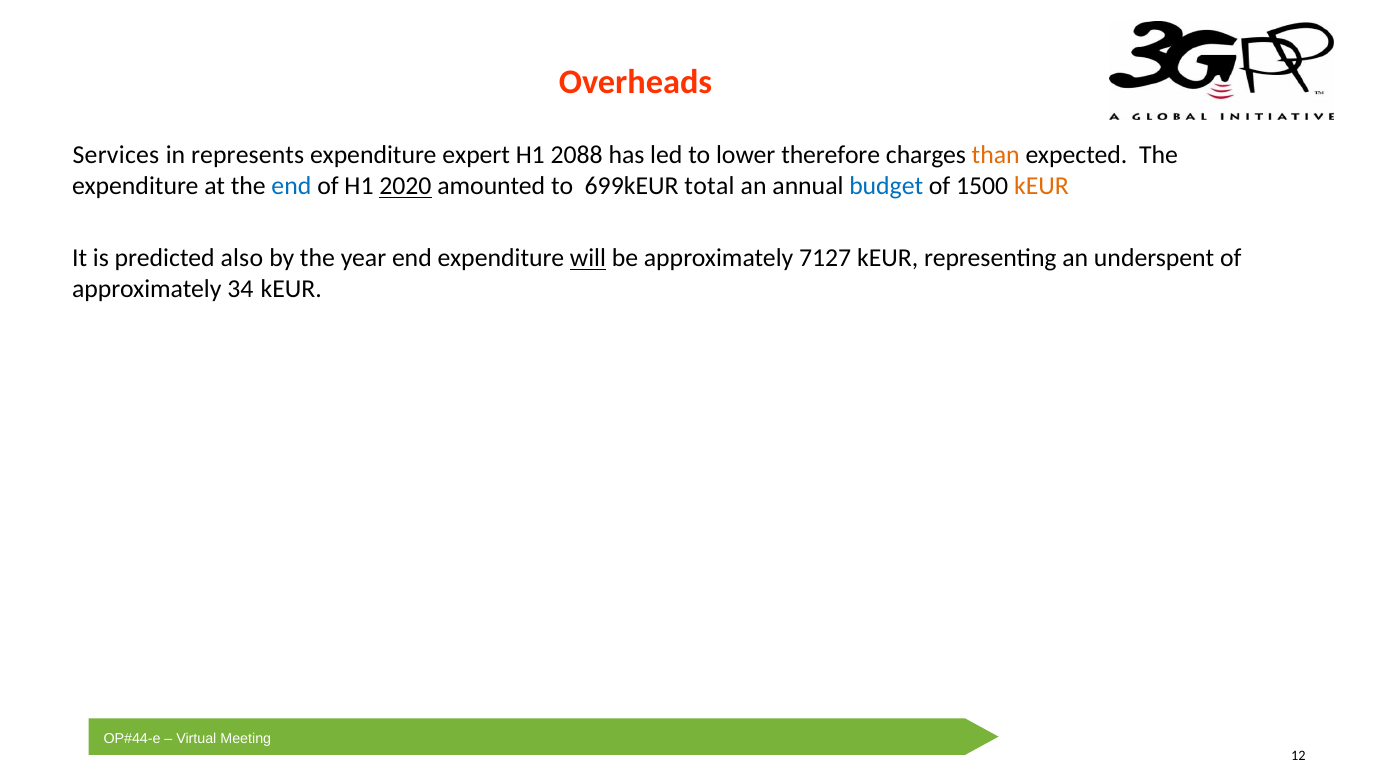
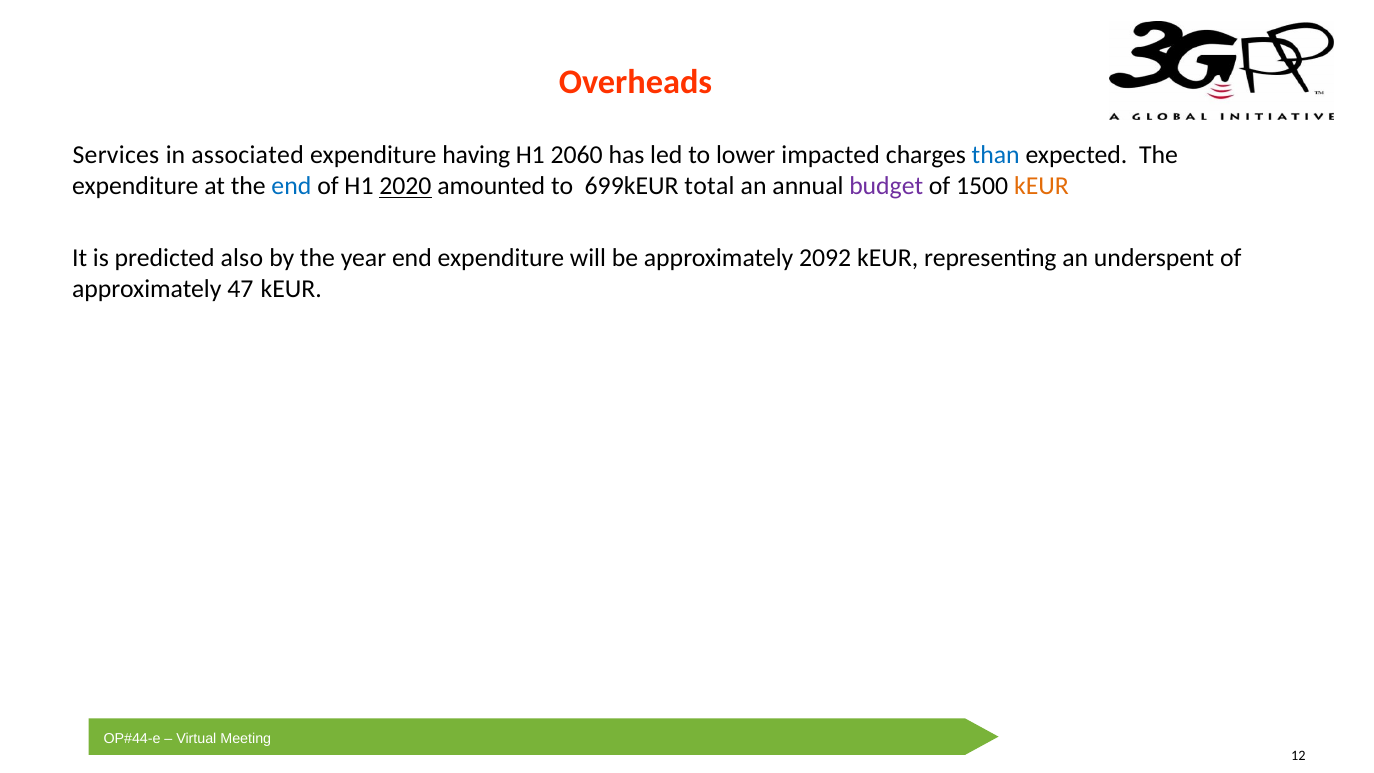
represents: represents -> associated (248, 155)
expert: expert -> having (476, 155)
2088: 2088 -> 2060 (577, 155)
therefore: therefore -> impacted (831, 155)
than colour: orange -> blue (996, 155)
budget colour: blue -> purple (886, 186)
will underline: present -> none (588, 258)
7127: 7127 -> 2092 (825, 258)
34: 34 -> 47 (240, 289)
